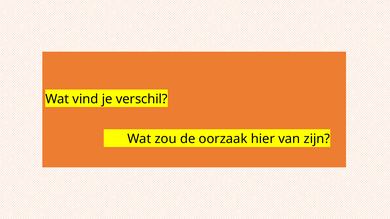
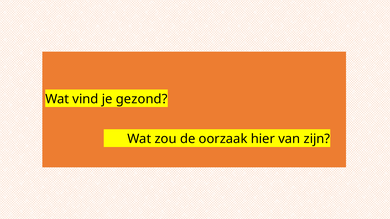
verschil: verschil -> gezond (142, 99)
